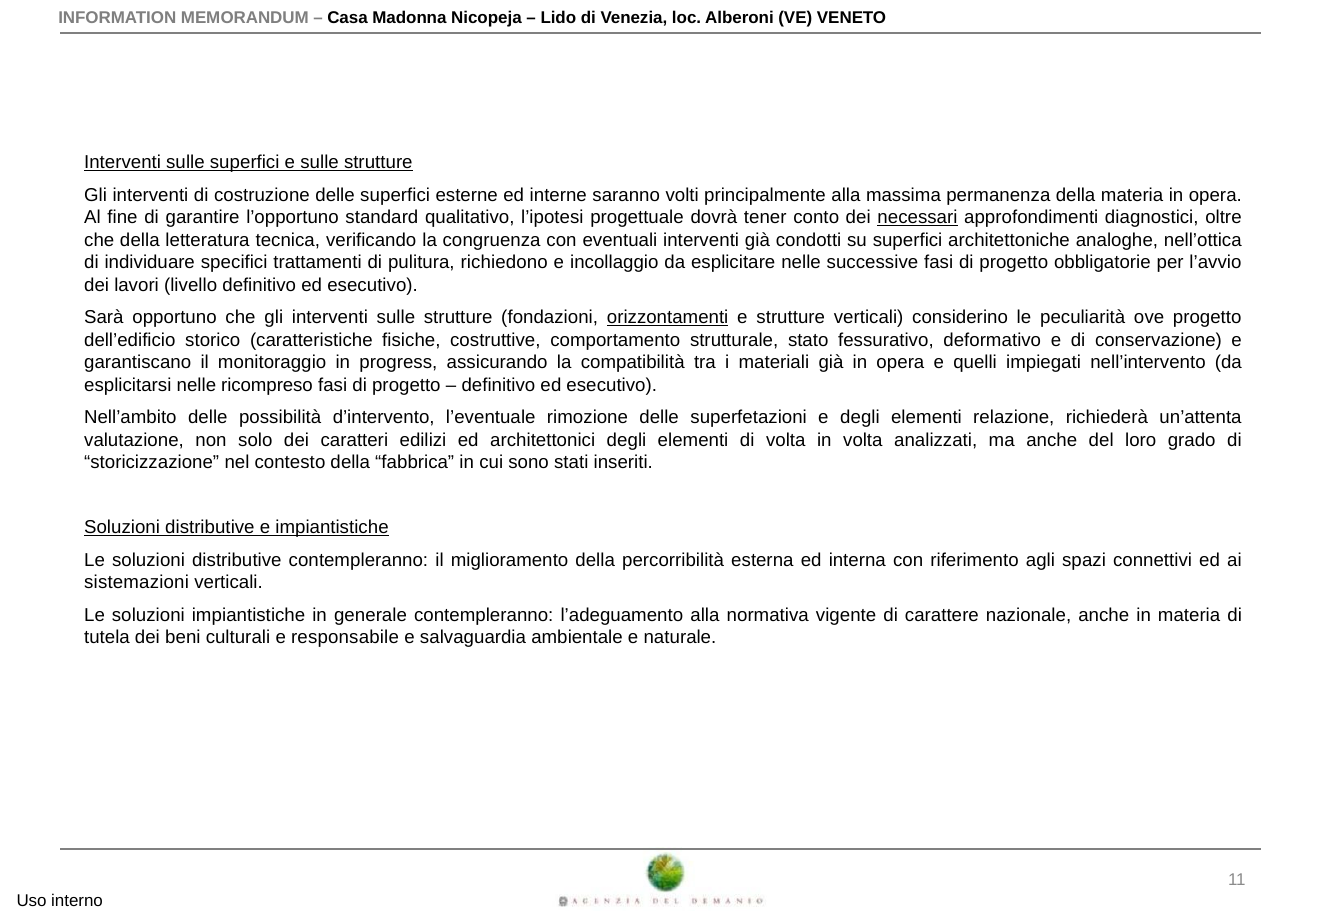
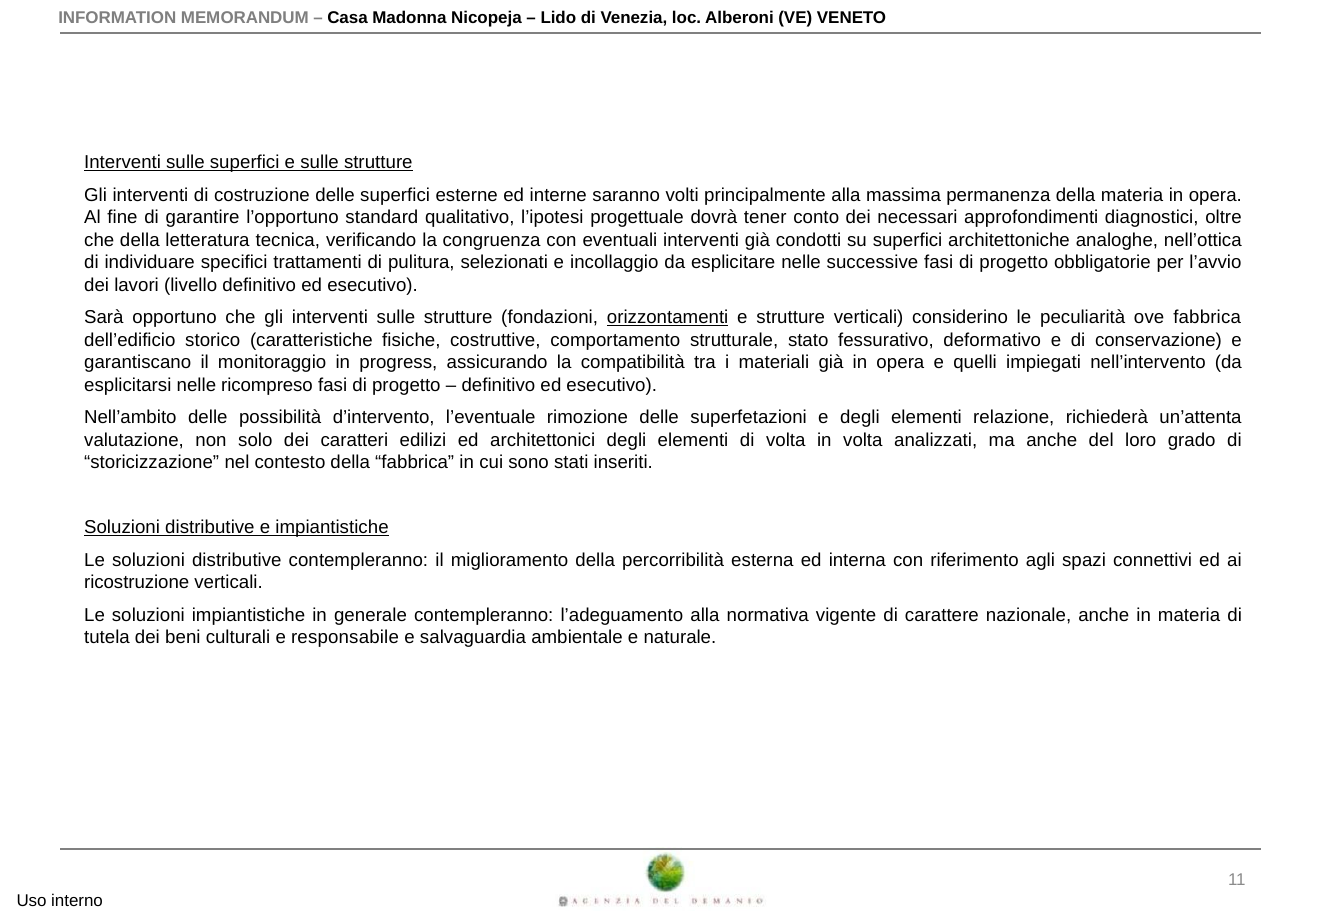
necessari underline: present -> none (918, 218)
richiedono: richiedono -> selezionati (504, 263)
ove progetto: progetto -> fabbrica (1207, 318)
sistemazioni: sistemazioni -> ricostruzione (137, 583)
